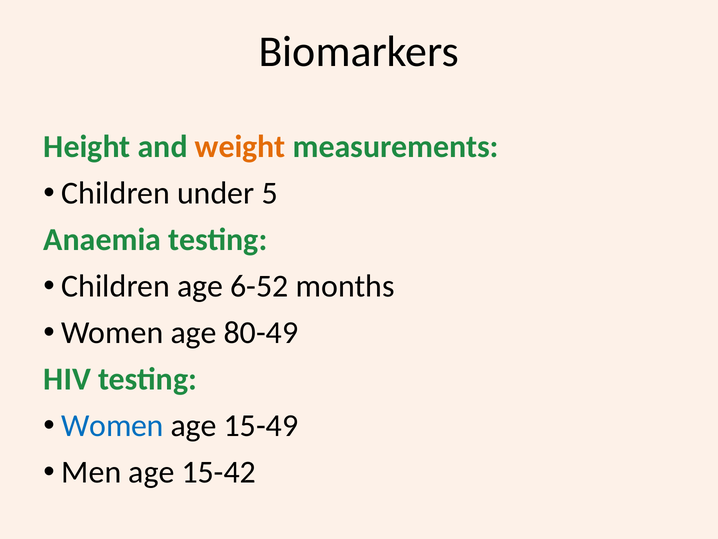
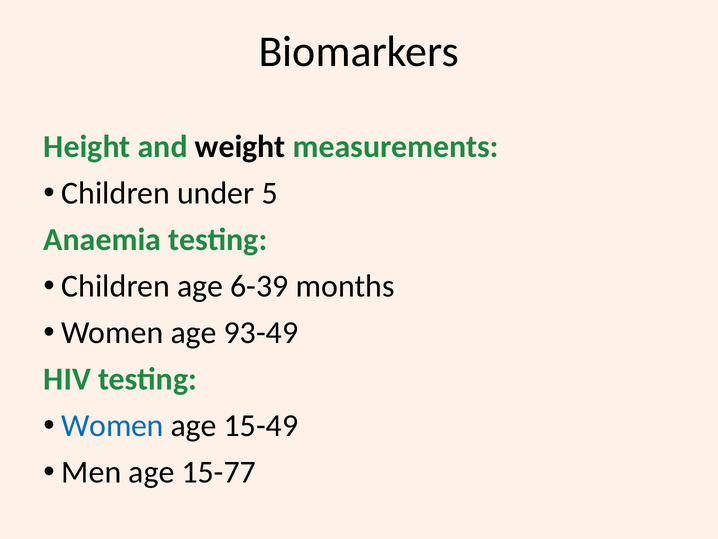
weight colour: orange -> black (240, 147)
6-52: 6-52 -> 6-39 (259, 286)
80-49: 80-49 -> 93-49 (261, 333)
15-42: 15-42 -> 15-77 (219, 472)
